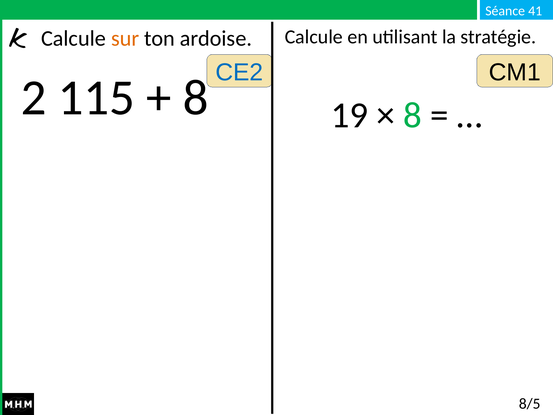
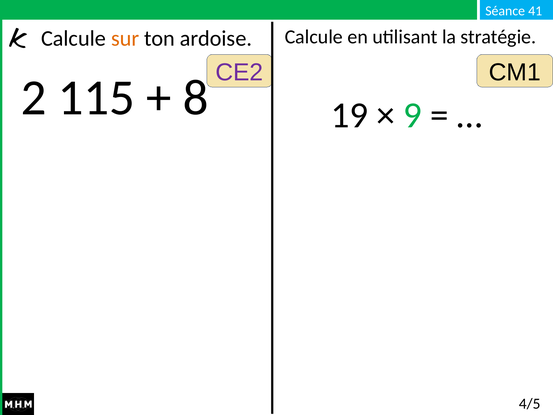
CE2 colour: blue -> purple (239, 72)
8: 8 -> 9 (413, 115)
8/5: 8/5 -> 4/5 (530, 403)
